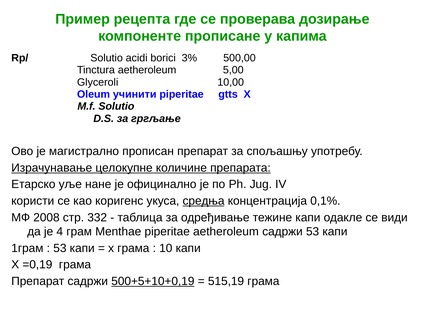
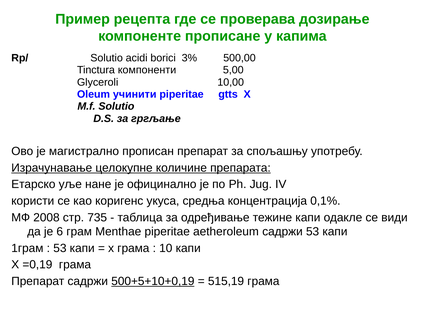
Tinctura aetheroleum: aetheroleum -> компоненти (147, 70)
средња underline: present -> none (204, 201)
332: 332 -> 735 (97, 217)
4: 4 -> 6 (60, 231)
